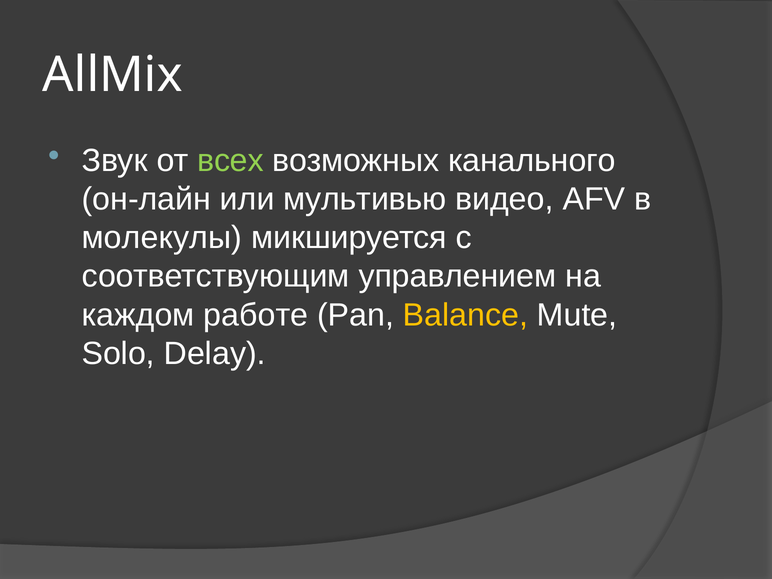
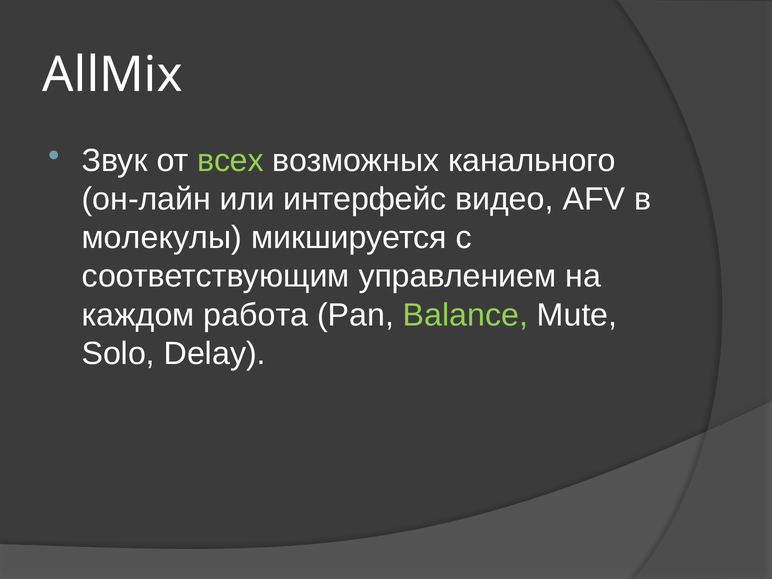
мультивью: мультивью -> интерфейс (365, 199)
работе: работе -> работа (256, 315)
Balance colour: yellow -> light green (465, 315)
